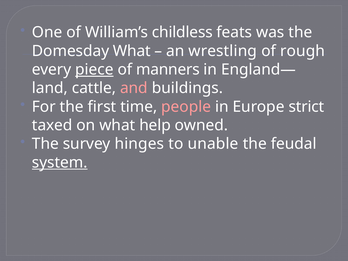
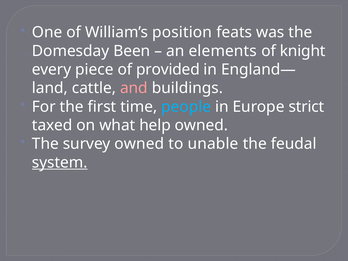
childless: childless -> position (182, 32)
Domesday What: What -> Been (132, 51)
wrestling: wrestling -> elements (223, 51)
rough: rough -> knight (303, 51)
piece underline: present -> none (94, 70)
manners: manners -> provided (168, 70)
people colour: pink -> light blue (186, 107)
survey hinges: hinges -> owned (139, 144)
